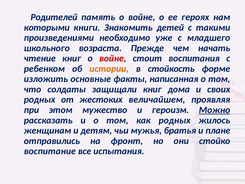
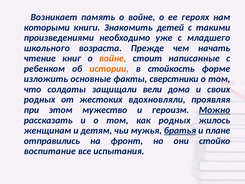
Родителей: Родителей -> Возникает (54, 17)
войне colour: red -> orange (113, 58)
воспитания: воспитания -> написанные (194, 58)
написанная: написанная -> сверстники (174, 79)
защищали книг: книг -> вели (152, 89)
величайшем: величайшем -> вдохновляли (157, 100)
братья underline: none -> present (180, 130)
